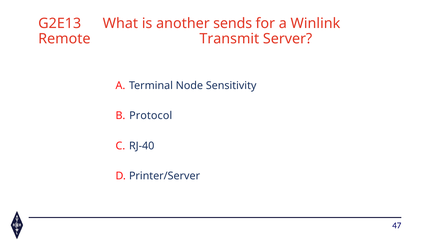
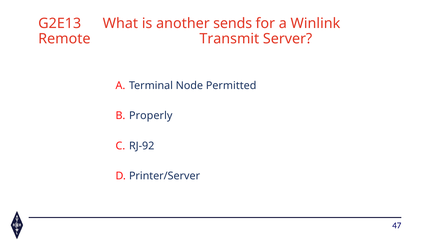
Sensitivity: Sensitivity -> Permitted (231, 86)
Protocol: Protocol -> Properly (151, 116)
RJ-40: RJ-40 -> RJ-92 (142, 146)
